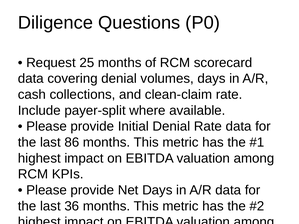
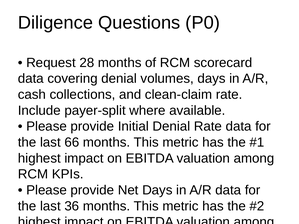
25: 25 -> 28 (87, 63)
86: 86 -> 66 (72, 142)
